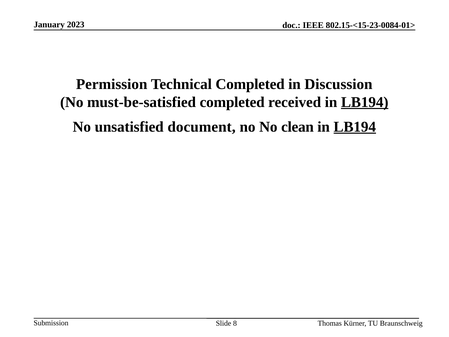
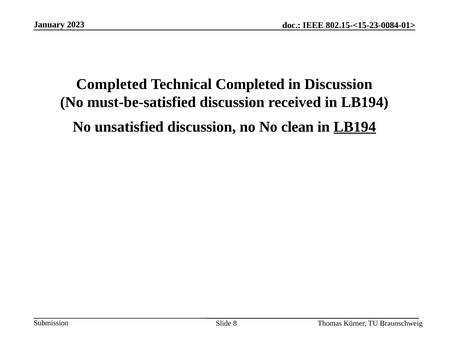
Permission: Permission -> Completed (112, 84)
must-be-satisfied completed: completed -> discussion (232, 102)
LB194 underline: present -> none (365, 102)
unsatisfied document: document -> discussion (202, 127)
